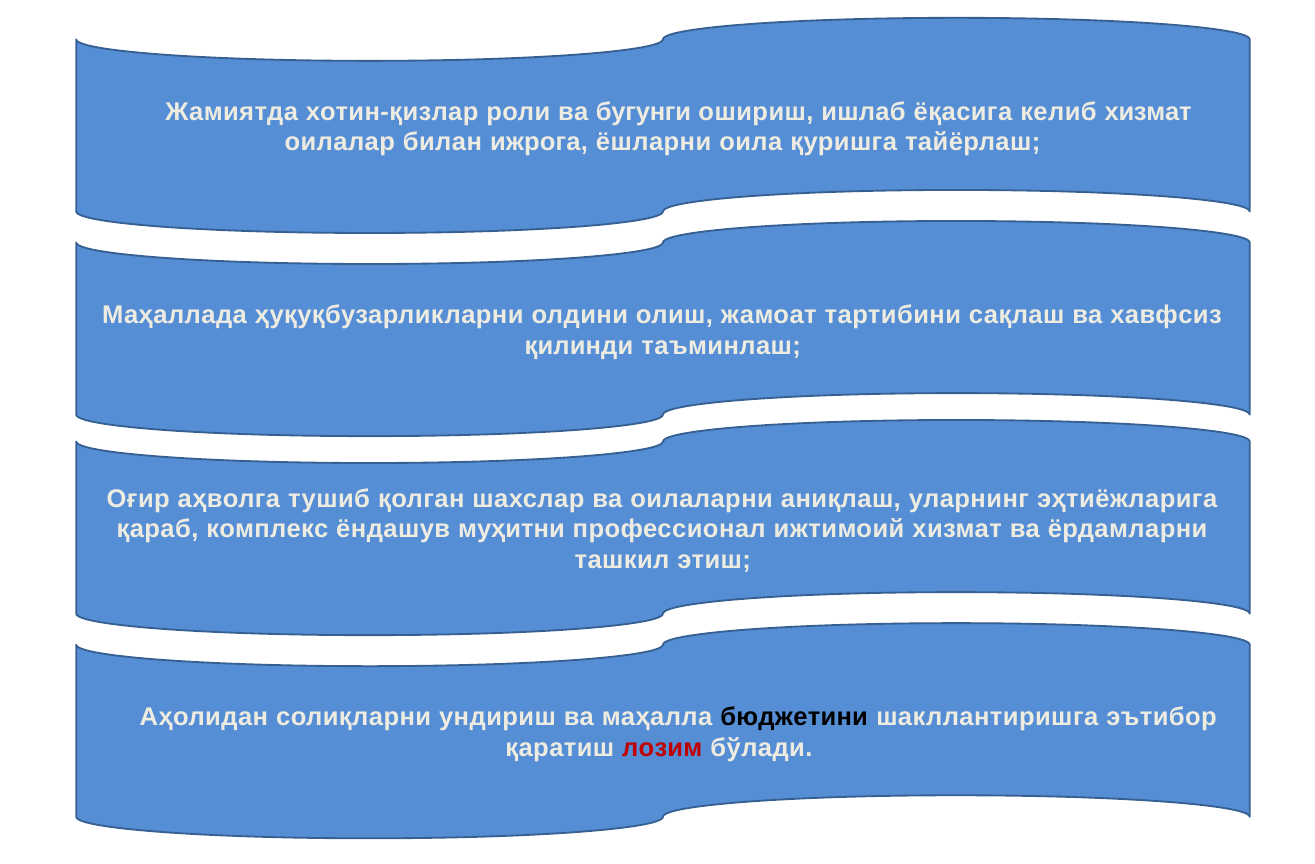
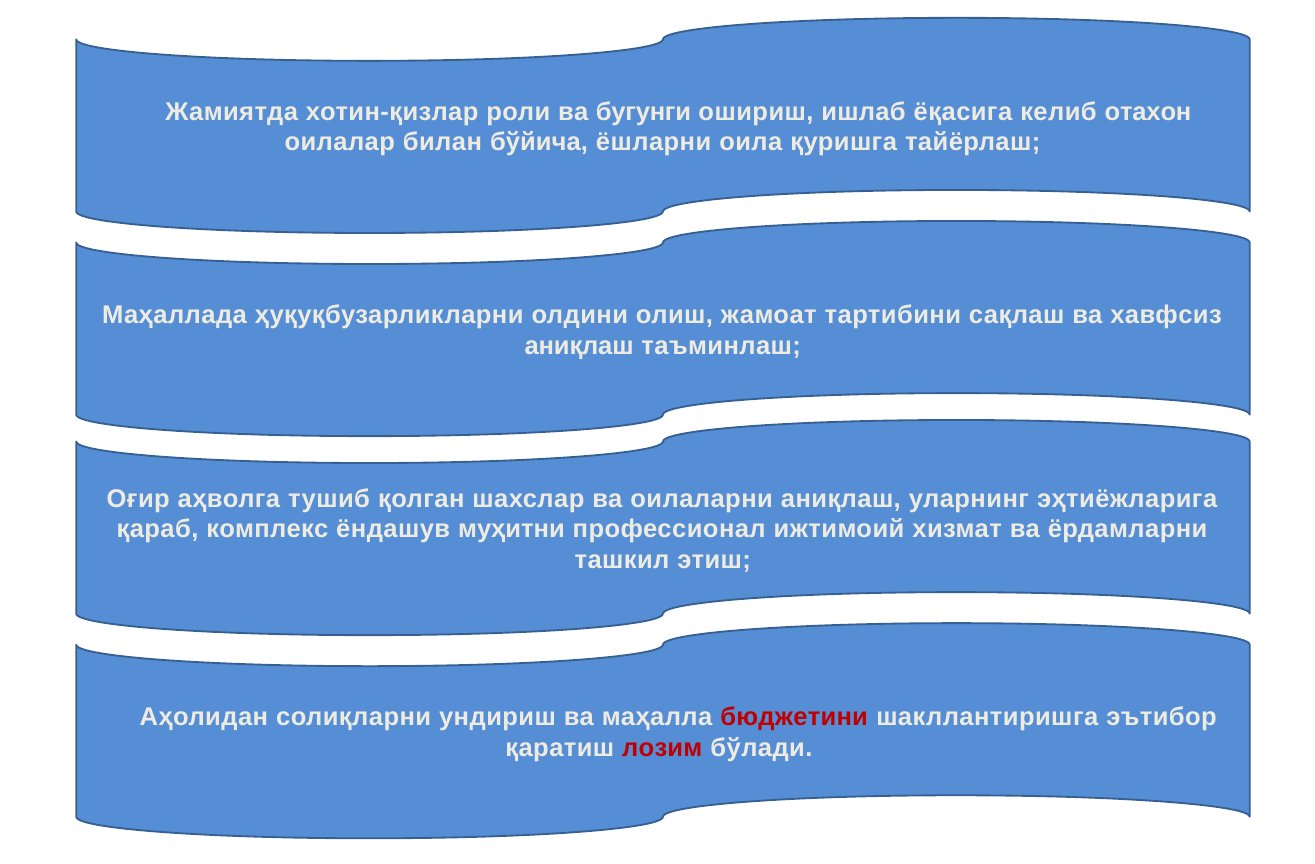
келиб хизмат: хизмат -> отахон (1148, 112)
ижрога: ижрога -> бўйича (539, 143)
қилинди: қилинди -> аниқлаш (579, 346)
бюджетини colour: black -> red (794, 717)
